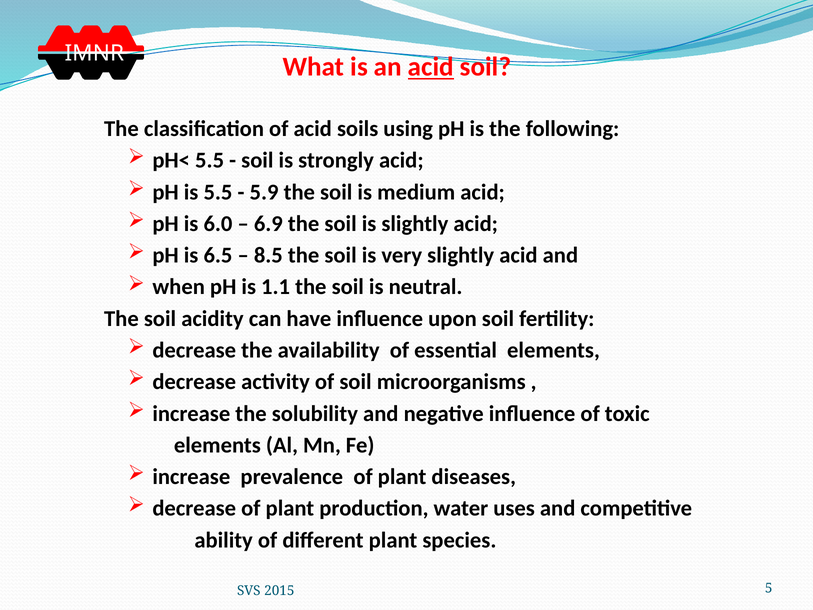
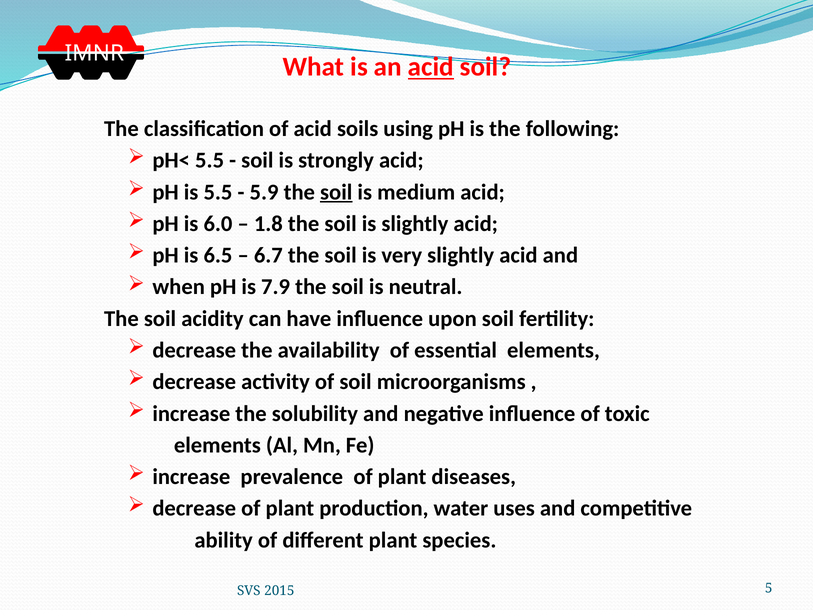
soil underline: none -> present (336, 192)
6.9: 6.9 -> 1.8 (268, 224)
8.5: 8.5 -> 6.7 (268, 255)
1.1: 1.1 -> 7.9 (276, 287)
